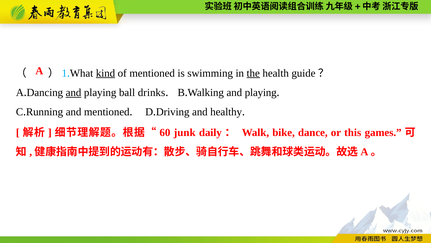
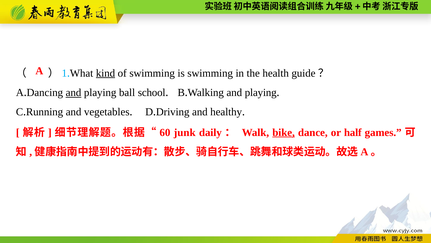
of mentioned: mentioned -> swimming (152, 73)
the underline: present -> none (253, 73)
drinks: drinks -> school (152, 92)
and mentioned: mentioned -> vegetables (107, 112)
bike underline: none -> present (284, 132)
this: this -> half (353, 132)
